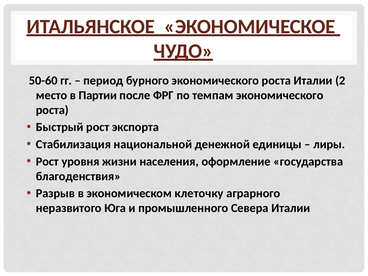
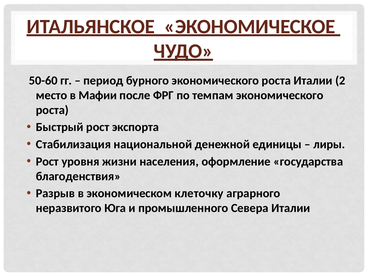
Партии: Партии -> Мафии (98, 95)
